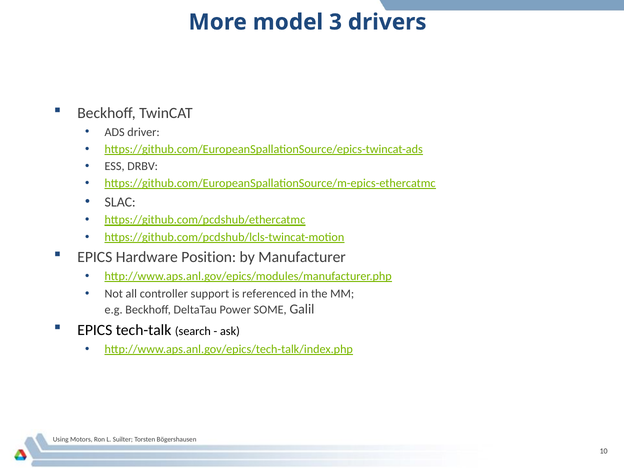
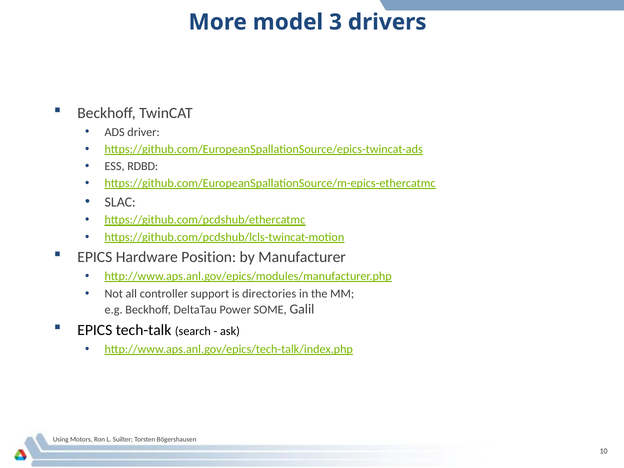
DRBV: DRBV -> RDBD (143, 166)
referenced: referenced -> directories (269, 294)
